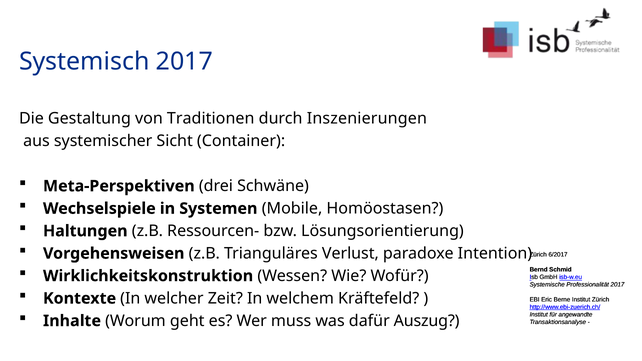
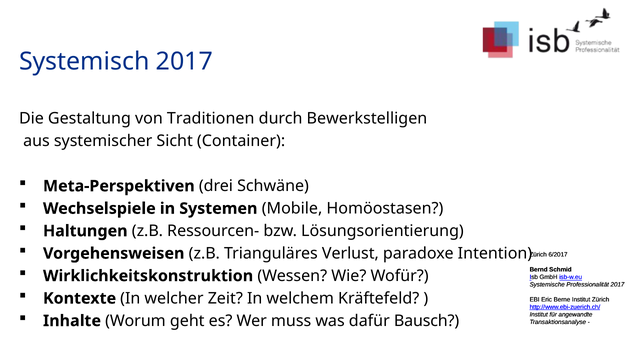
Inszenierungen: Inszenierungen -> Bewerkstelligen (367, 119)
Auszug: Auszug -> Bausch (427, 321)
